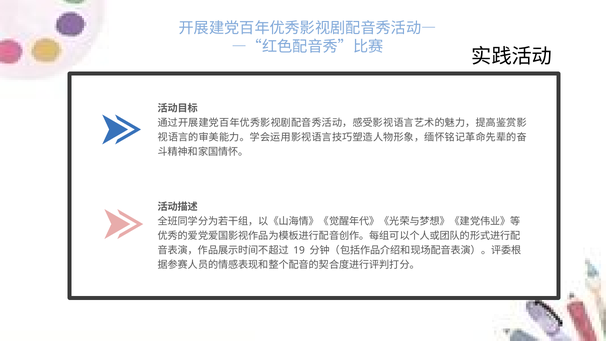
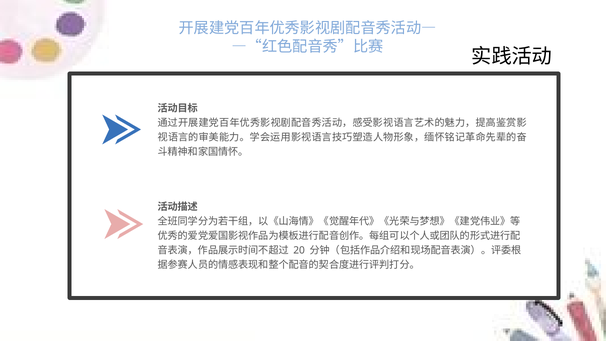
19: 19 -> 20 (299, 250)
